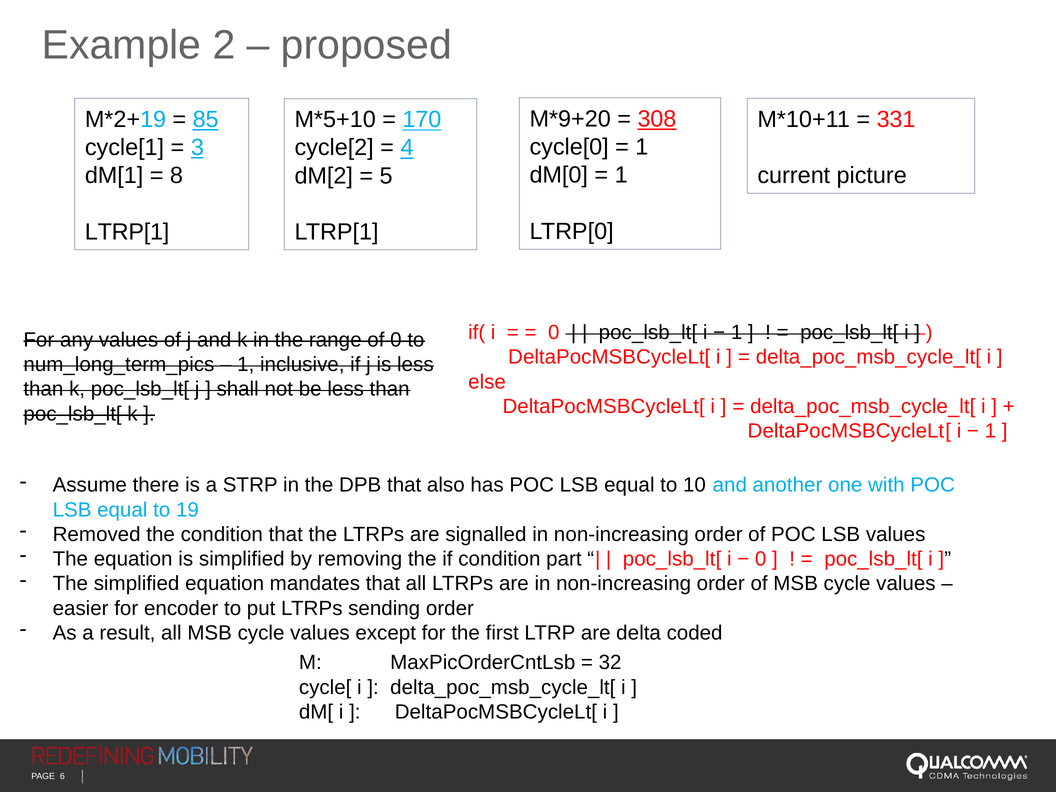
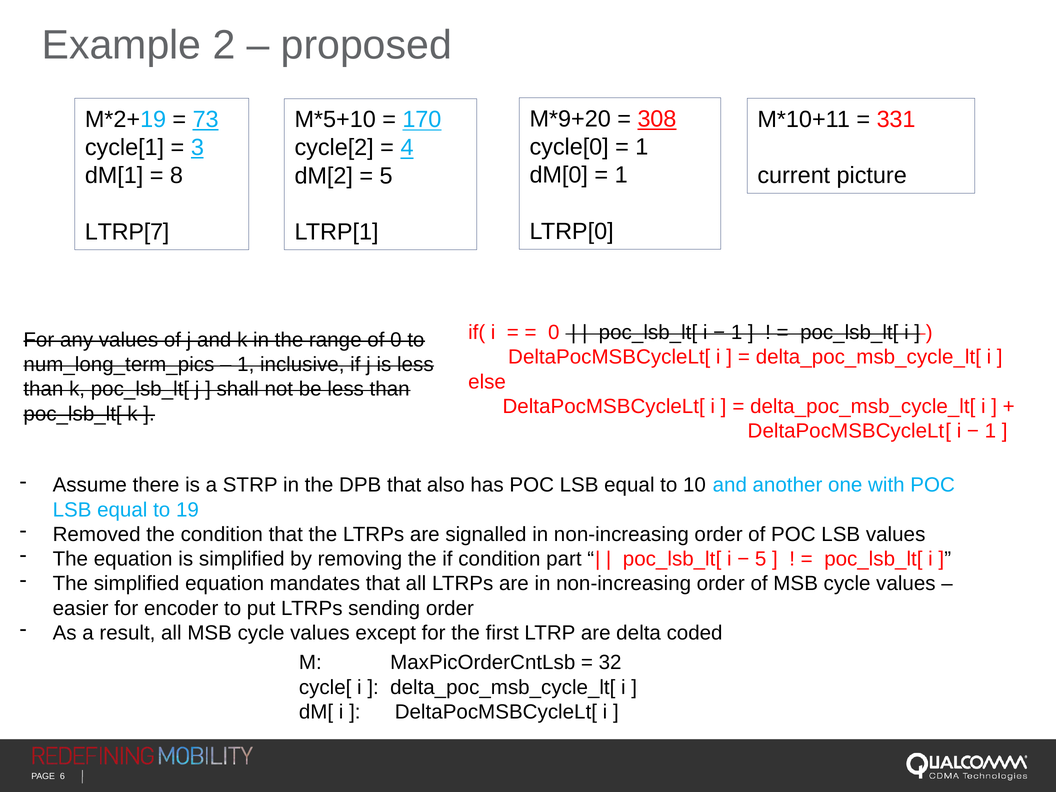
85: 85 -> 73 (206, 119)
LTRP[1: LTRP[1 -> LTRP[7 (127, 232)
0: 0 -> 5 (761, 559)
